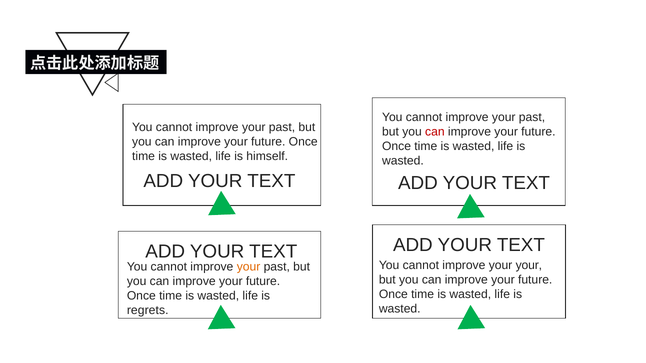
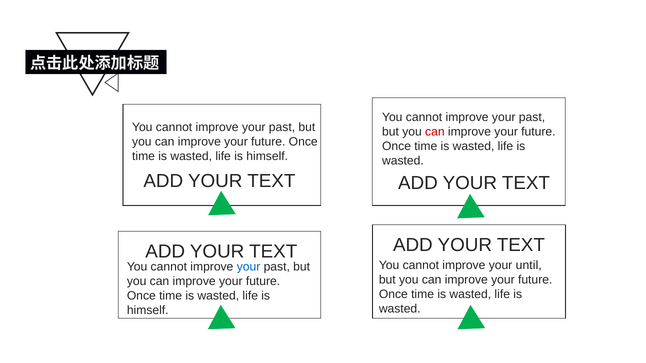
your your: your -> until (529, 266)
your colour: orange -> blue (249, 267)
regrets: regrets -> himself (148, 311)
